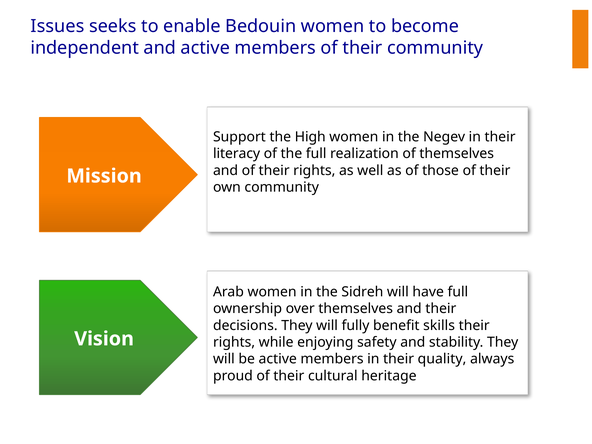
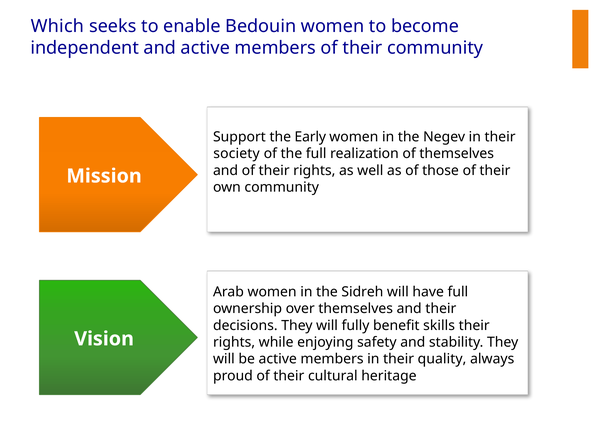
Issues: Issues -> Which (57, 26)
High: High -> Early (310, 137)
literacy: literacy -> society (236, 154)
